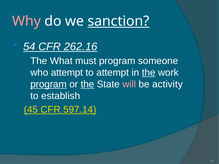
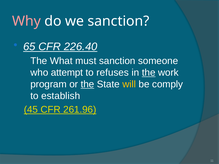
sanction underline: present -> none (118, 21)
54: 54 -> 65 (29, 47)
262.16: 262.16 -> 226.40 (81, 47)
must program: program -> sanction (117, 61)
to attempt: attempt -> refuses (113, 73)
program underline: present -> none (49, 84)
will colour: pink -> yellow (129, 84)
activity: activity -> comply (168, 84)
597.14: 597.14 -> 261.96 (80, 110)
